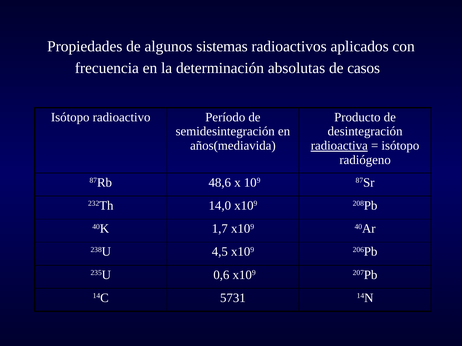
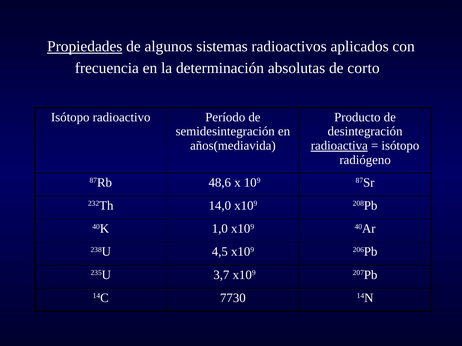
Propiedades underline: none -> present (85, 47)
casos: casos -> corto (364, 68)
1,7: 1,7 -> 1,0 (220, 229)
0,6: 0,6 -> 3,7 (221, 275)
5731: 5731 -> 7730 (233, 298)
